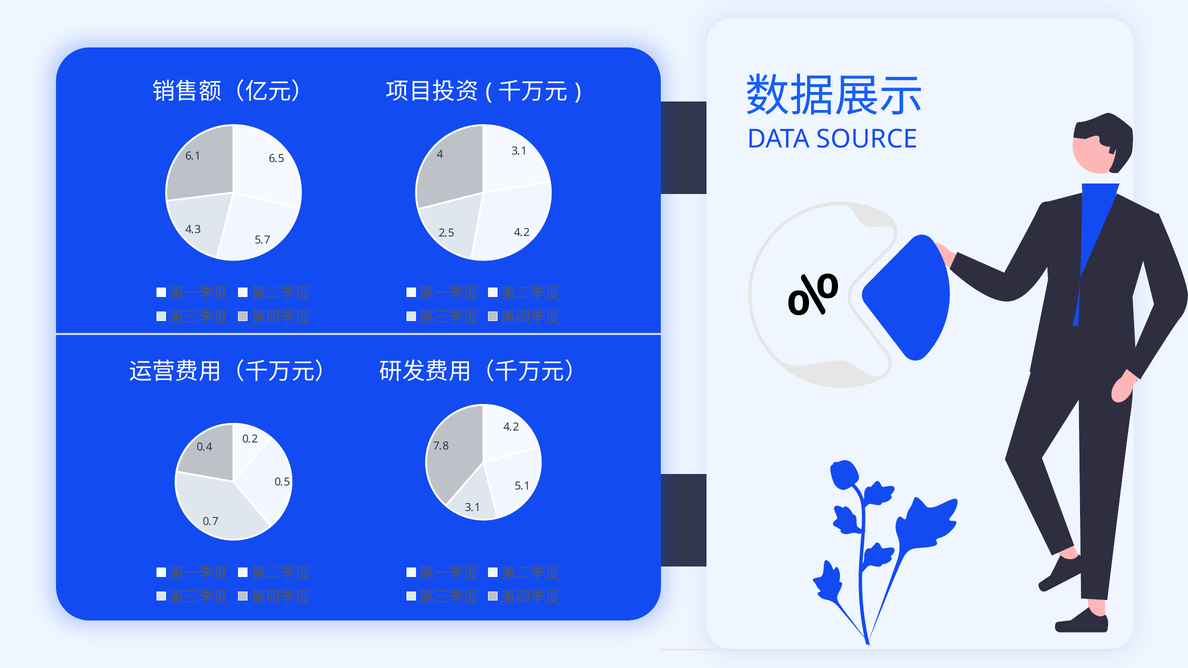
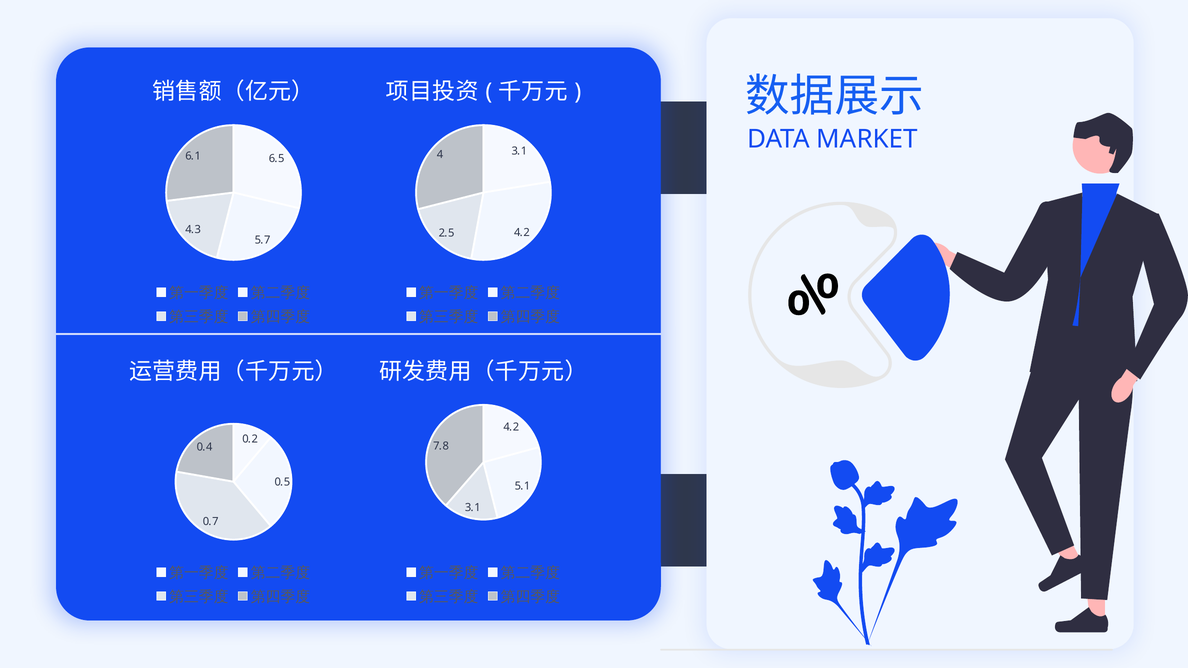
SOURCE: SOURCE -> MARKET (867, 139)
